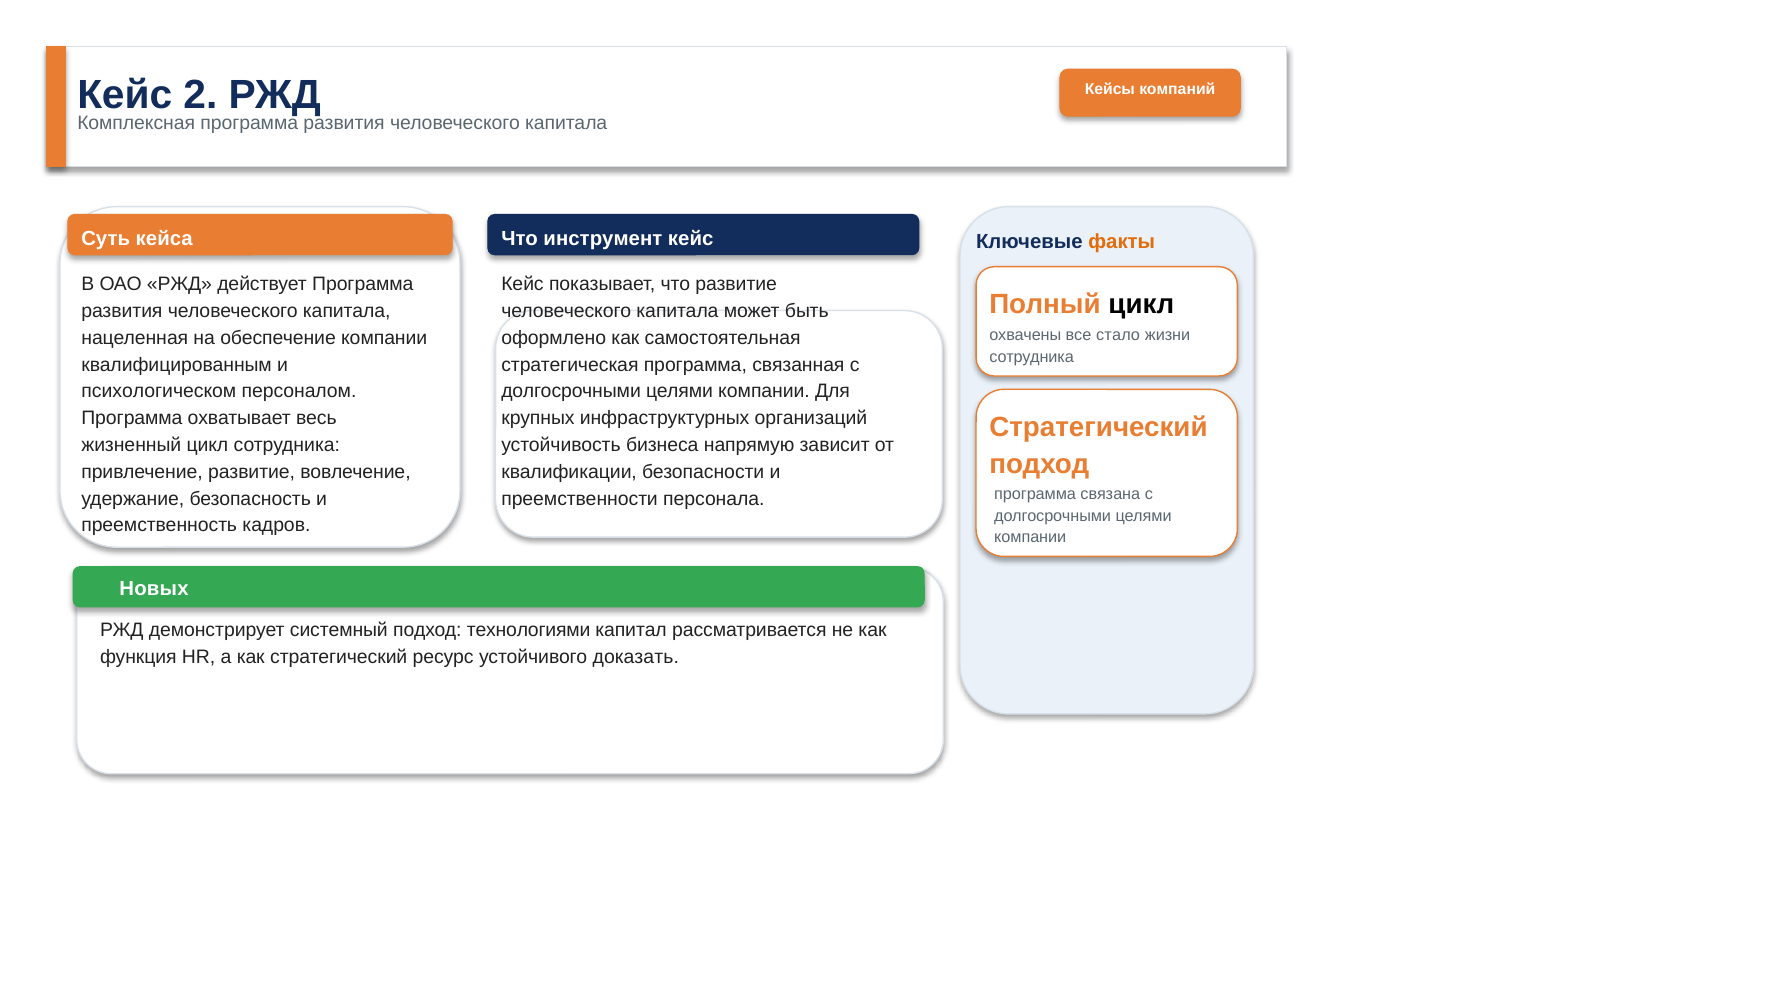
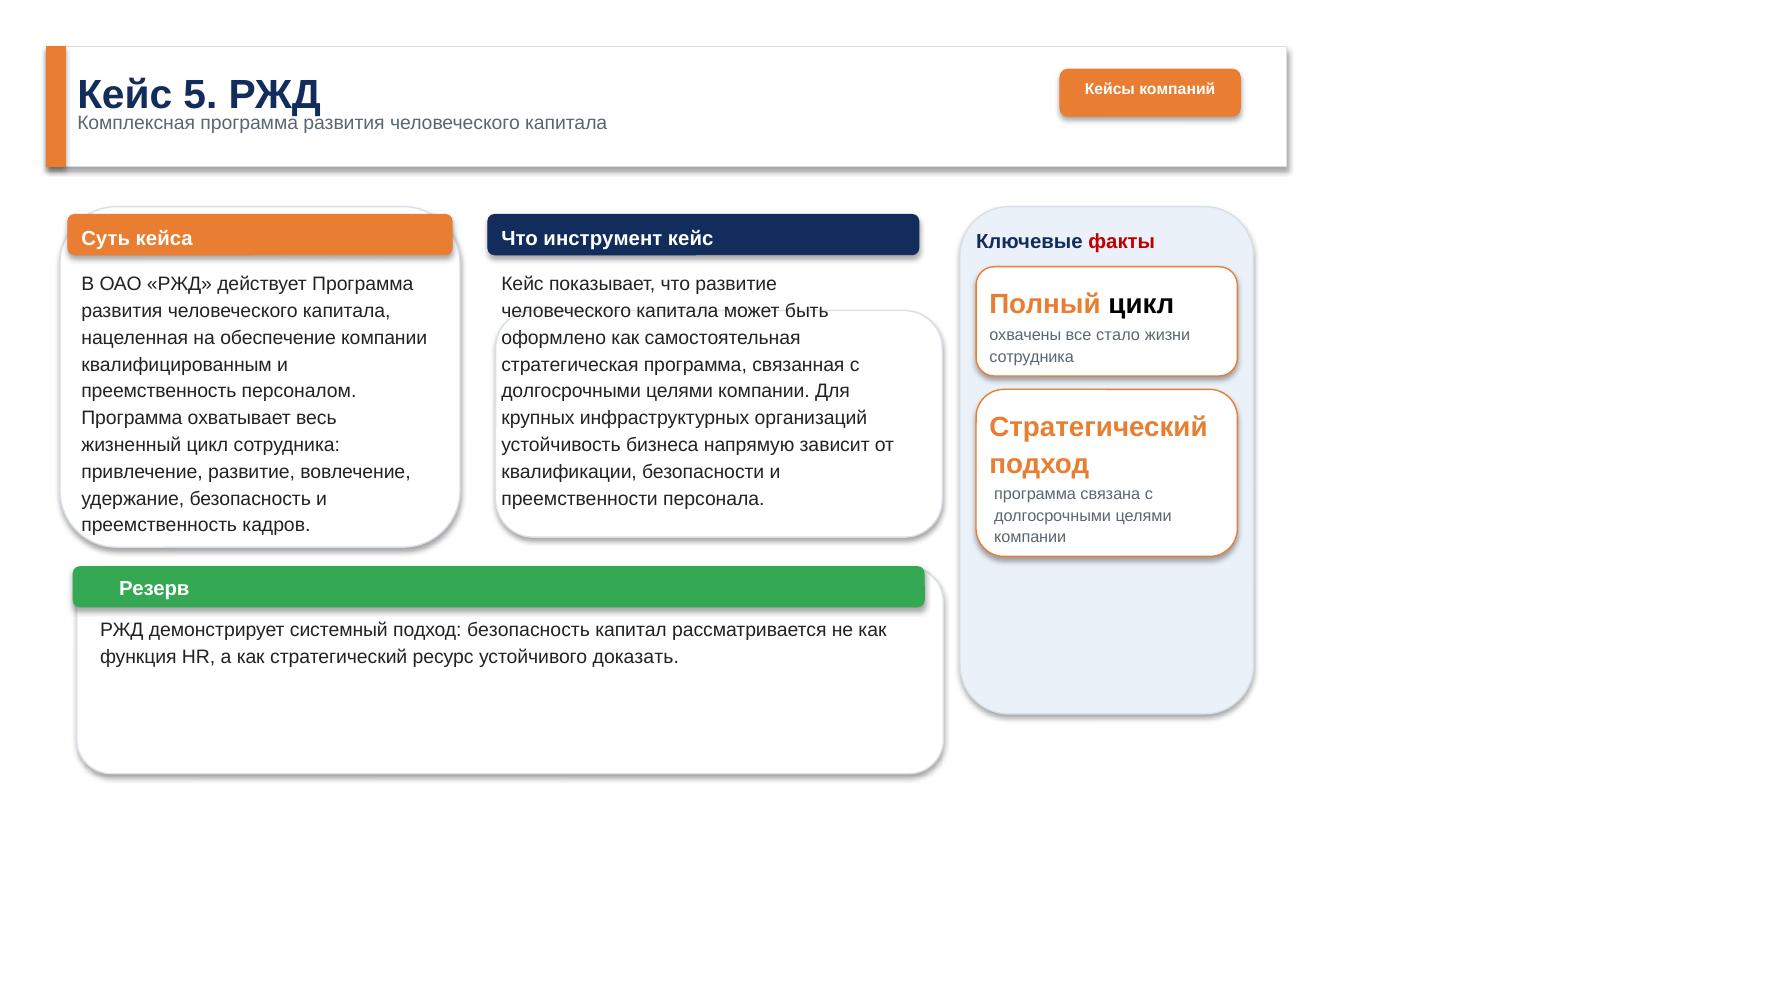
2: 2 -> 5 (200, 95)
факты colour: orange -> red (1122, 241)
психологическом: психологическом -> преемственность (159, 392)
Новых: Новых -> Резерв (154, 589)
подход технологиями: технологиями -> безопасность (529, 631)
